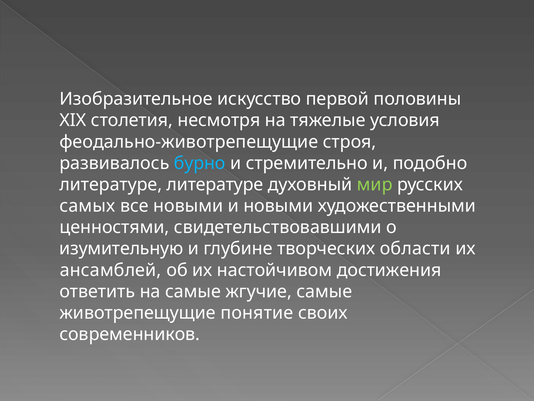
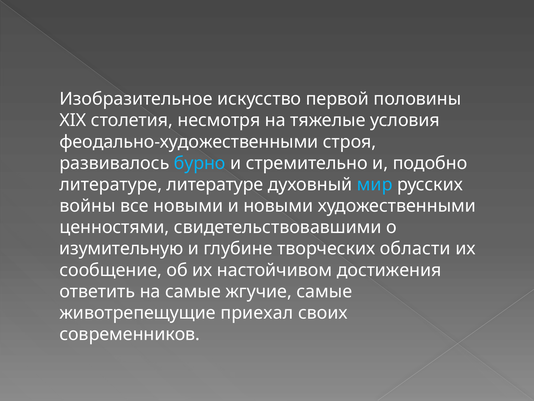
феодально-животрепещущие: феодально-животрепещущие -> феодально-художественными (189, 142)
мир colour: light green -> light blue (375, 184)
самых: самых -> войны (88, 206)
ансамблей: ансамблей -> сообщение (111, 270)
понятие: понятие -> приехал (257, 313)
